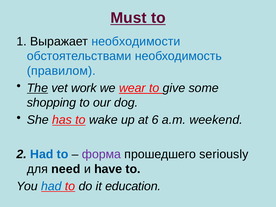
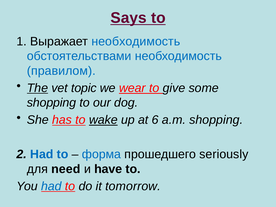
Must: Must -> Says (129, 18)
Выражает необходимости: необходимости -> необходимость (136, 41)
work: work -> topic (84, 88)
wake underline: none -> present (103, 120)
a.m weekend: weekend -> shopping (216, 120)
форма colour: purple -> blue (101, 154)
education: education -> tomorrow (133, 186)
